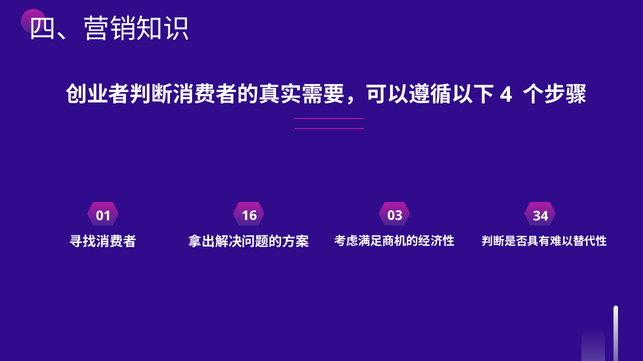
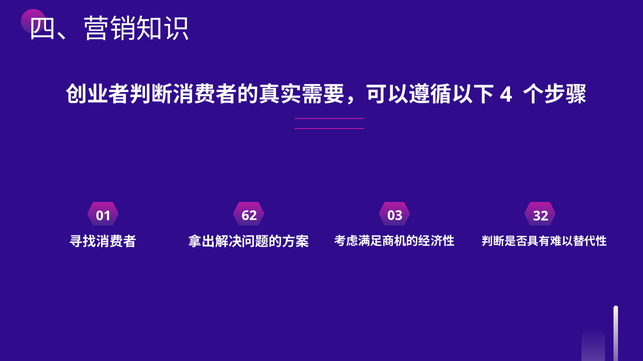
16: 16 -> 62 (249, 216)
34: 34 -> 32 (541, 216)
